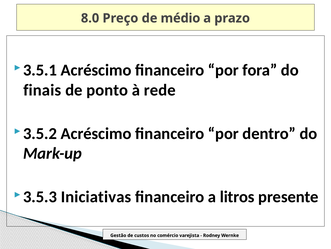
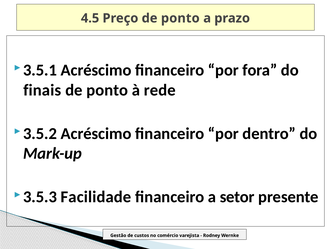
8.0: 8.0 -> 4.5 (90, 18)
Preço de médio: médio -> ponto (180, 18)
Iniciativas: Iniciativas -> Facilidade (96, 196)
litros: litros -> setor (237, 196)
